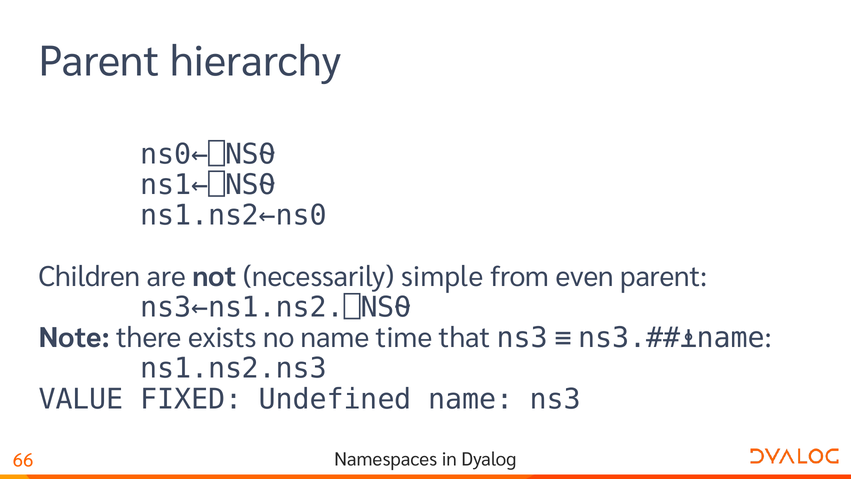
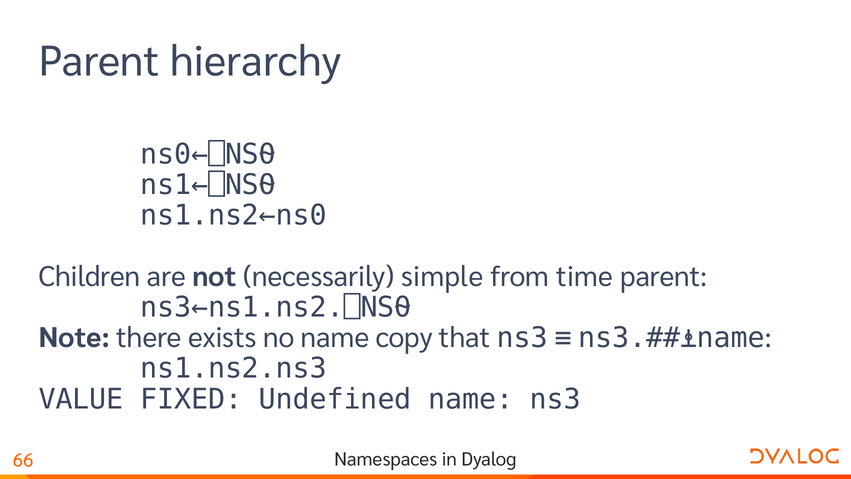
even: even -> time (585, 277)
time: time -> copy (404, 338)
